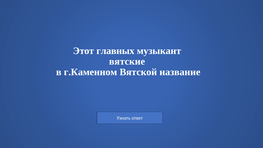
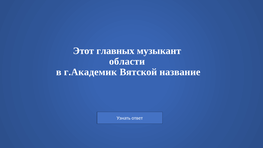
вятские: вятские -> области (127, 61)
г.Каменном: г.Каменном -> г.Академик (90, 72)
